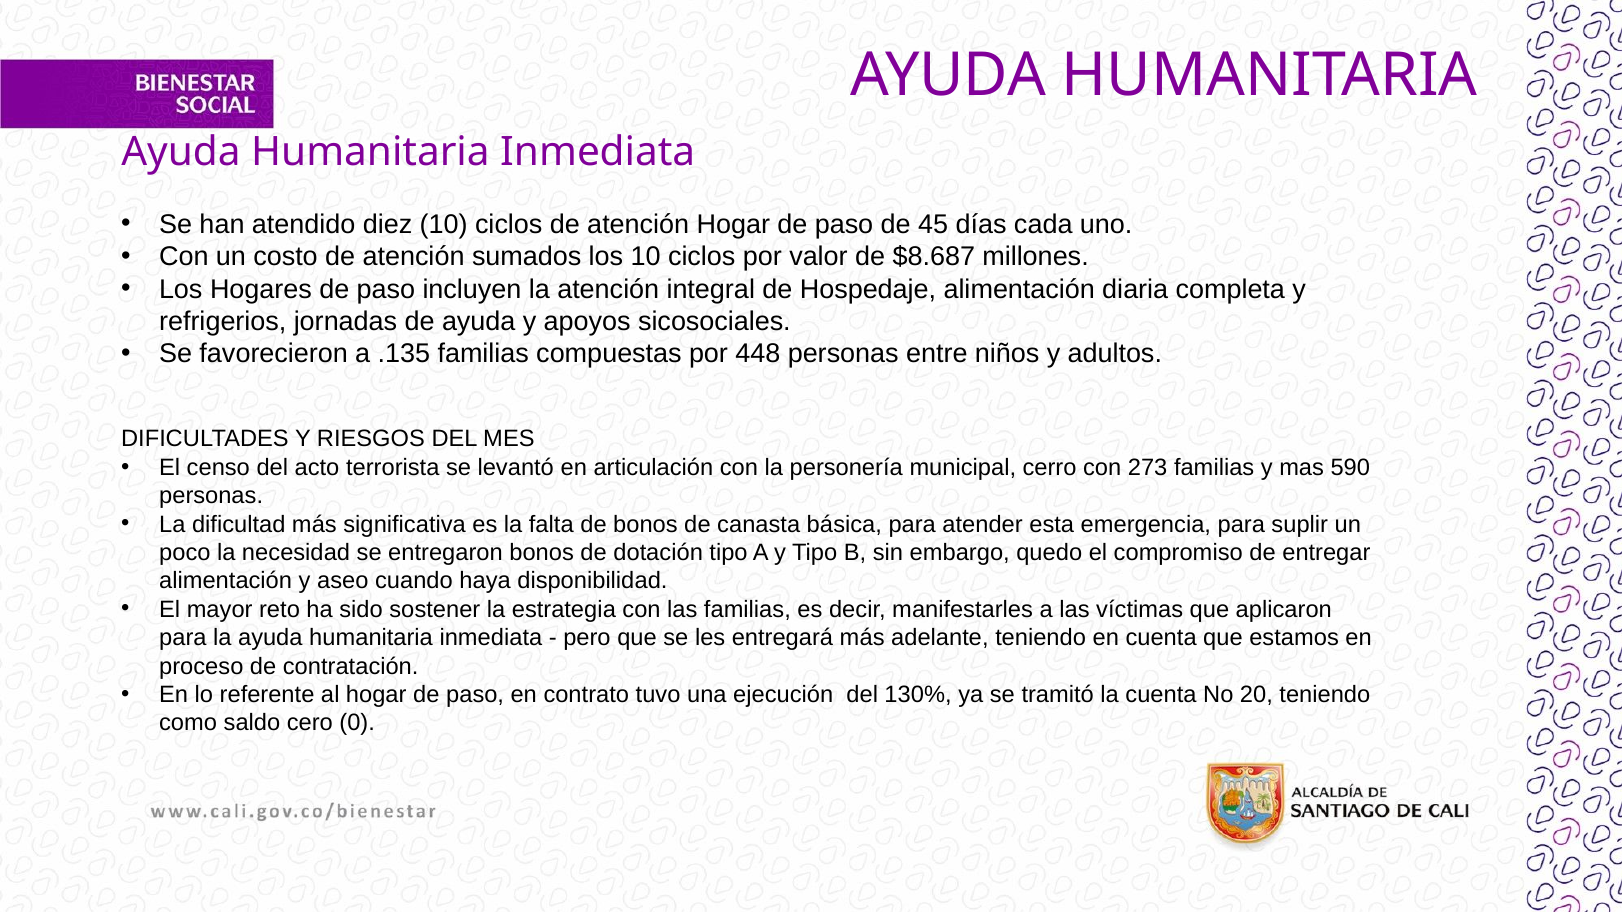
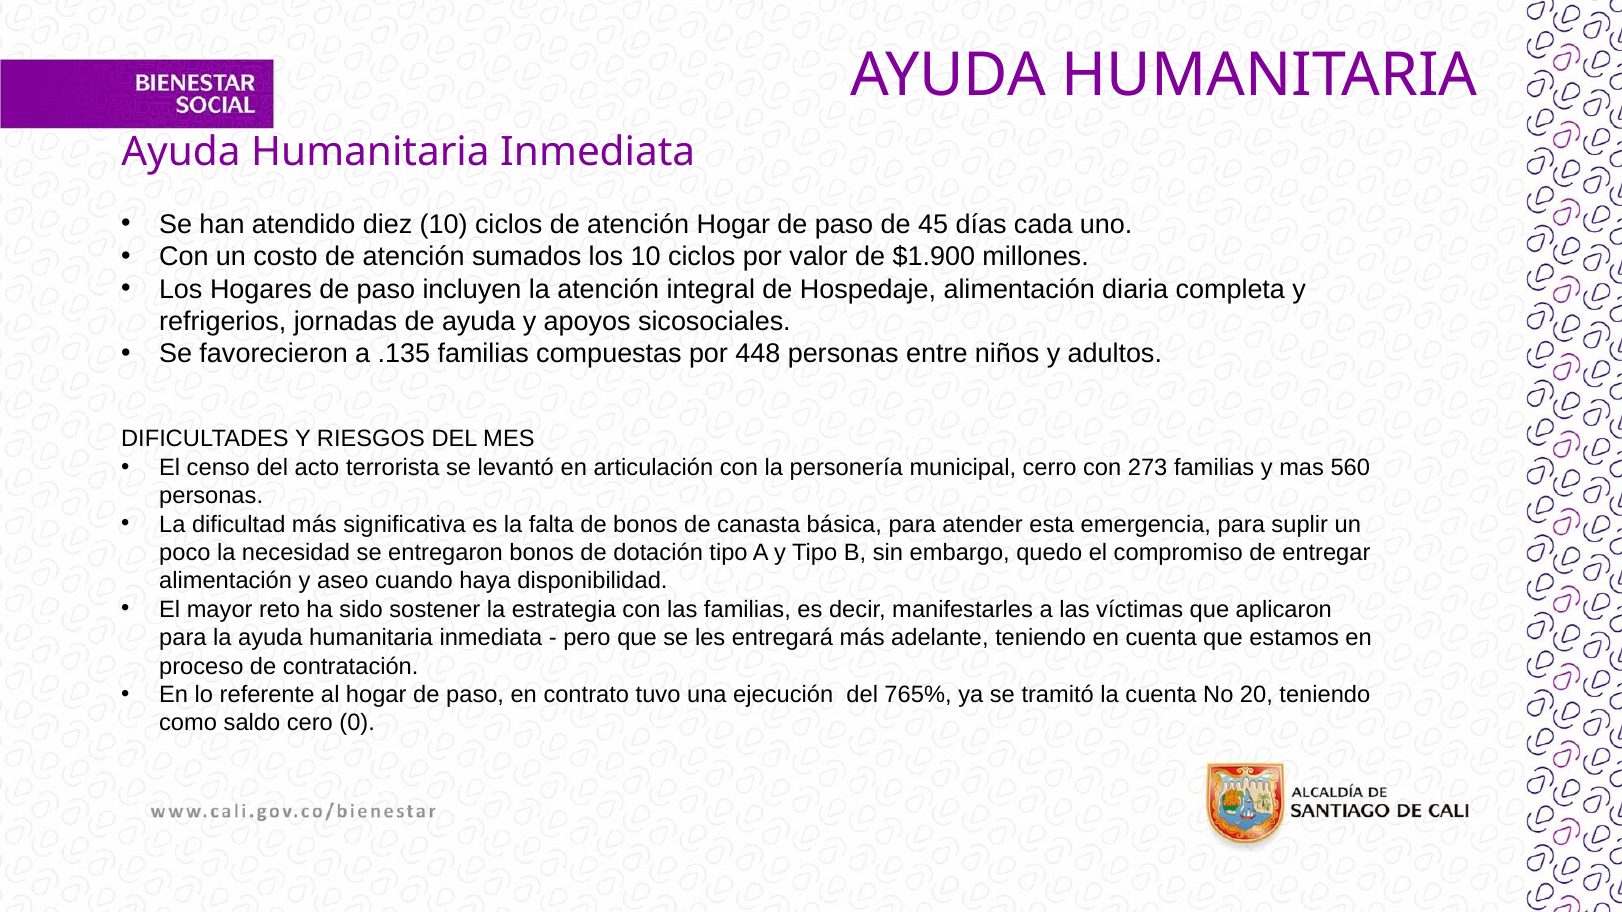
$8.687: $8.687 -> $1.900 (934, 257)
590: 590 -> 560 (1350, 468)
130%: 130% -> 765% (918, 695)
